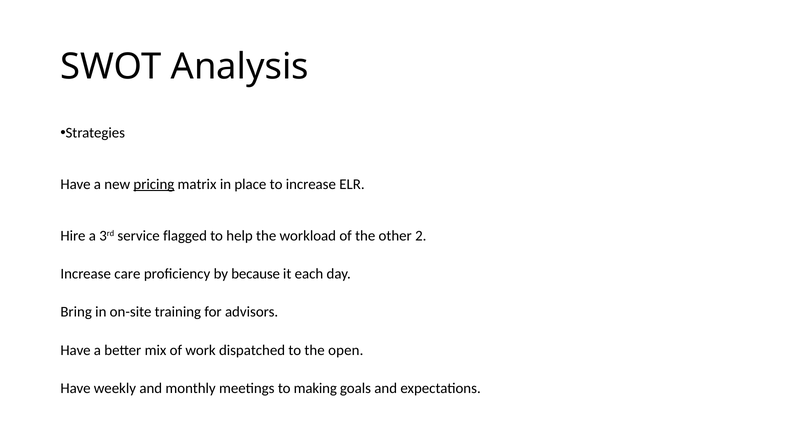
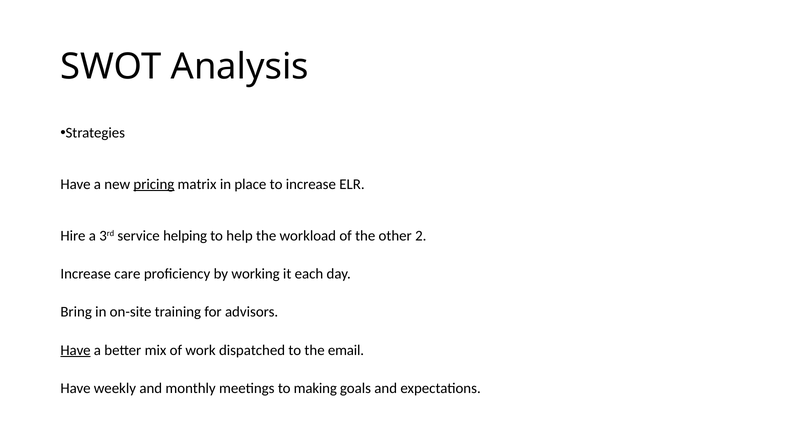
flagged: flagged -> helping (185, 236)
because: because -> working (256, 274)
Have underline: none -> present (76, 350)
open: open -> email (346, 350)
